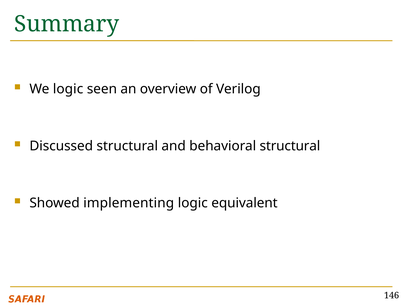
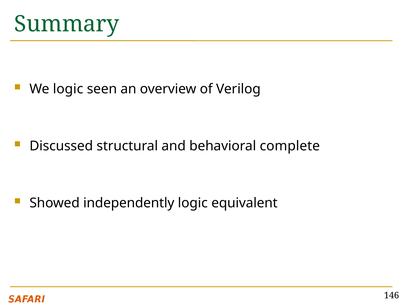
behavioral structural: structural -> complete (290, 146)
implementing: implementing -> independently (129, 203)
